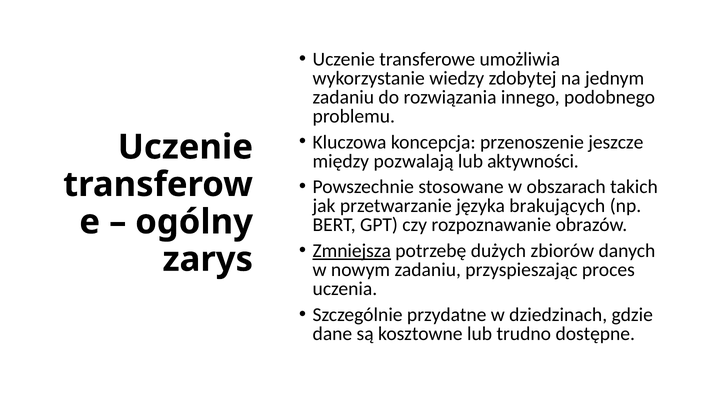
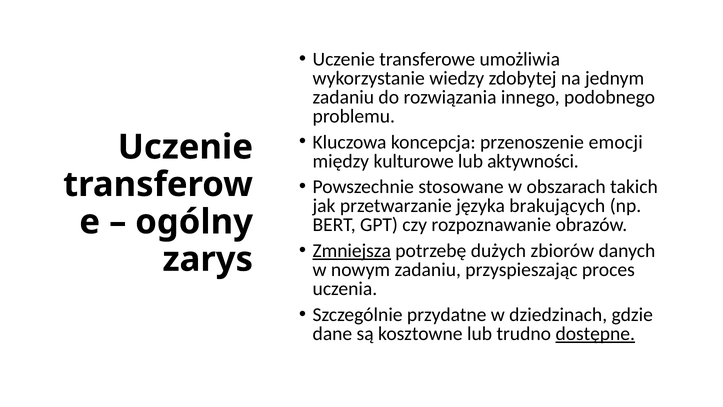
jeszcze: jeszcze -> emocji (616, 142)
pozwalają: pozwalają -> kulturowe (414, 161)
dostępne underline: none -> present (595, 333)
